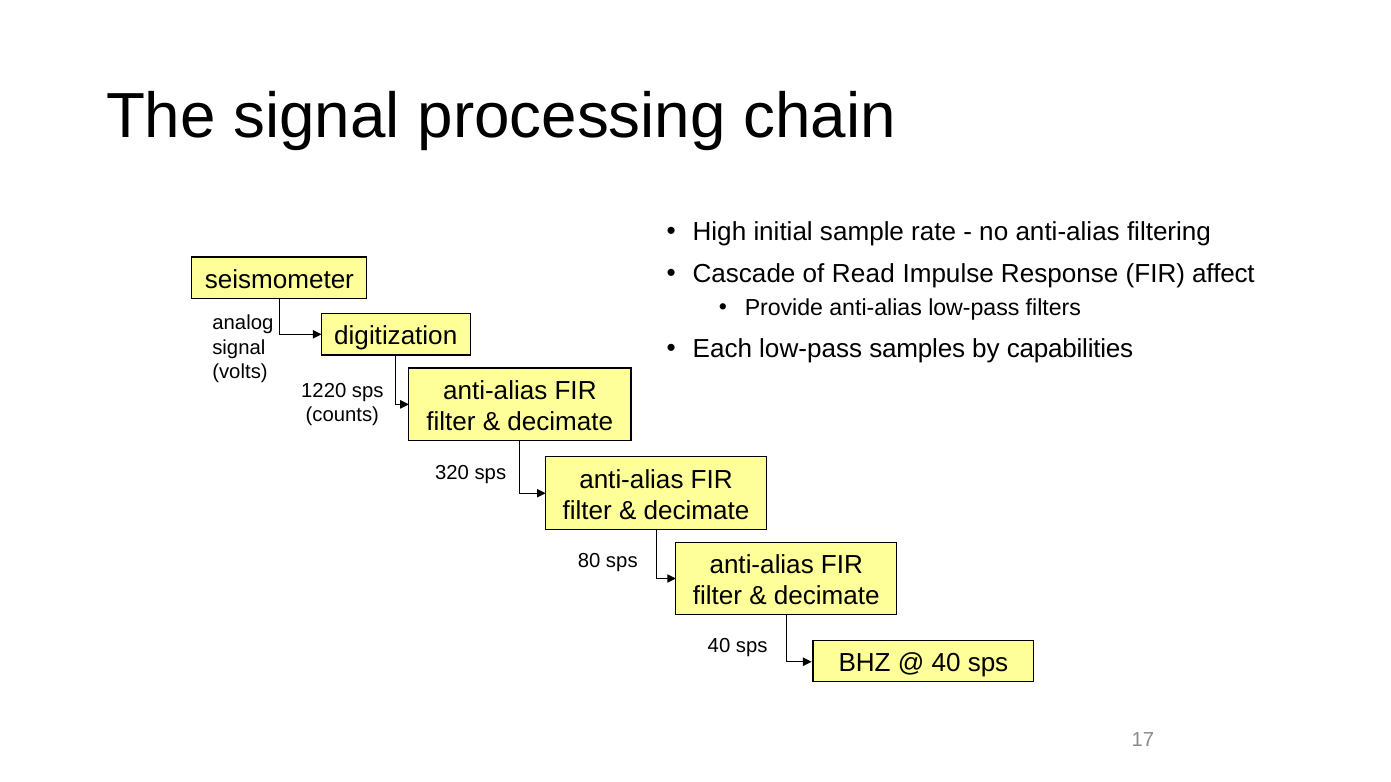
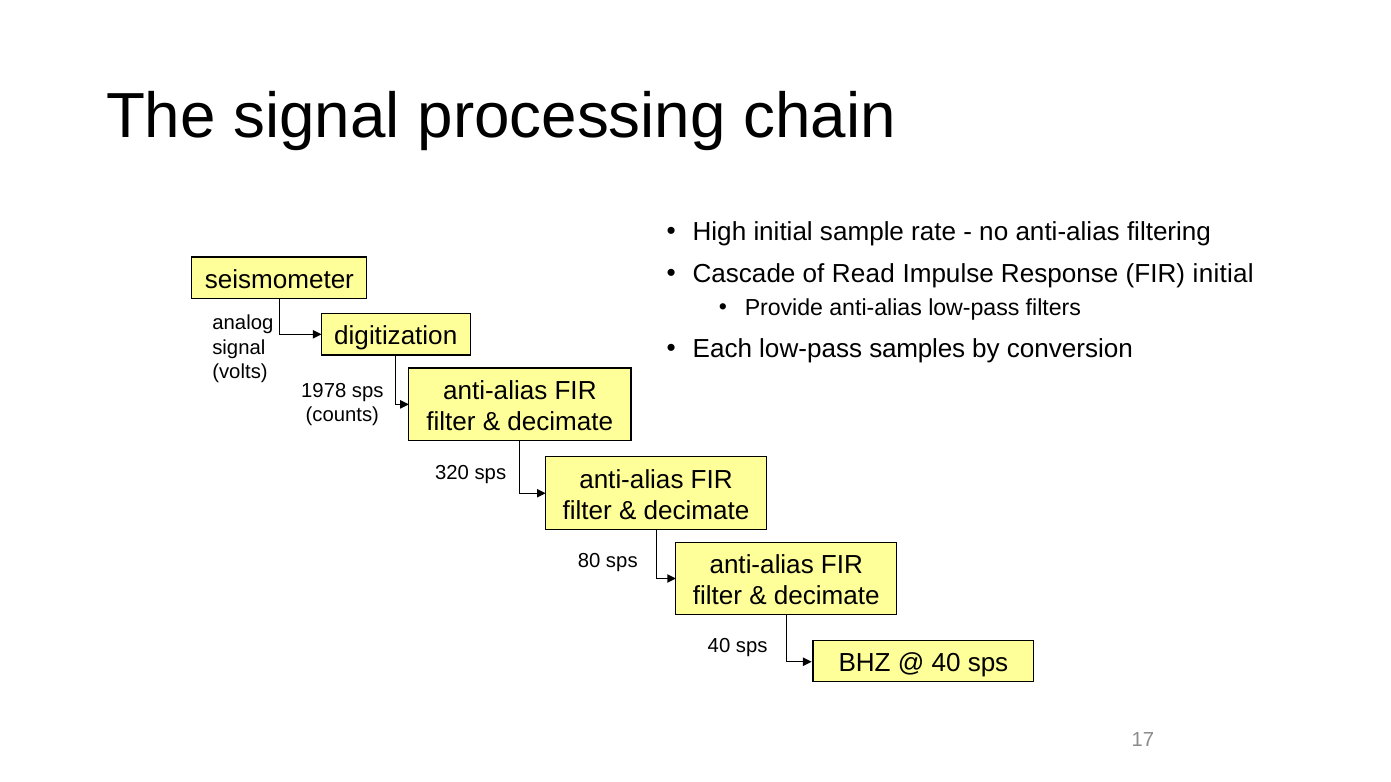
FIR affect: affect -> initial (1223, 274)
capabilities: capabilities -> conversion (1070, 349)
1220: 1220 -> 1978 (324, 391)
